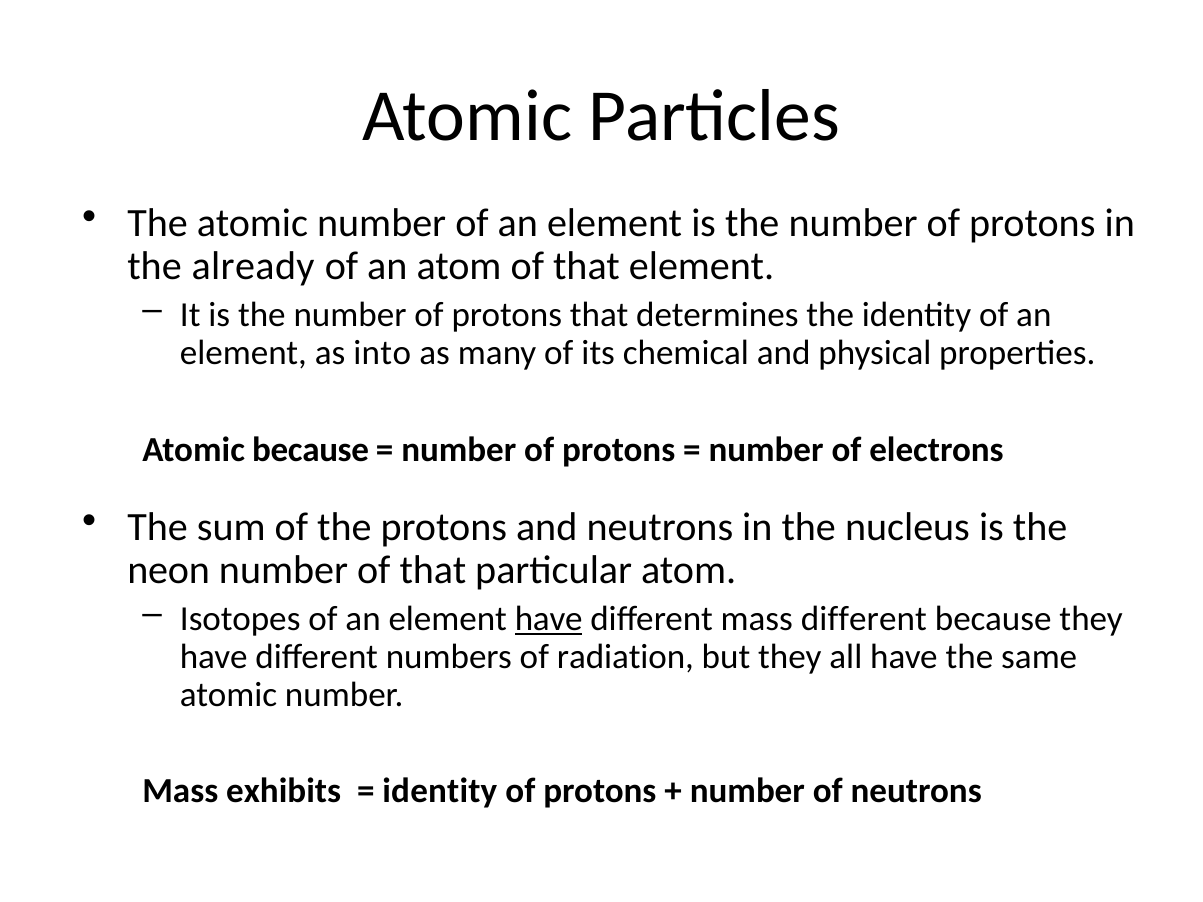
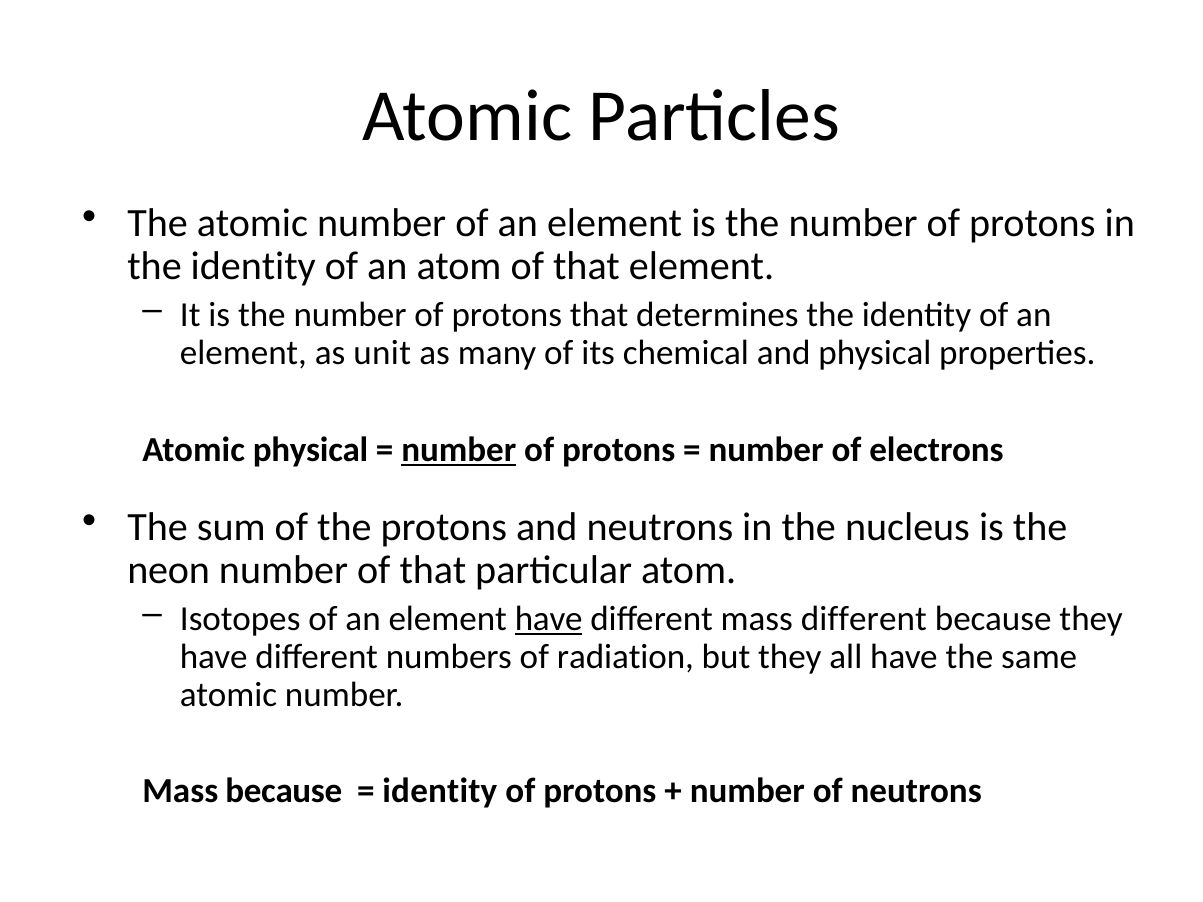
already: already -> identity (253, 267)
into: into -> unit (382, 353)
Atomic because: because -> physical (311, 450)
number underline: none -> present (459, 450)
Mass exhibits: exhibits -> because (284, 791)
